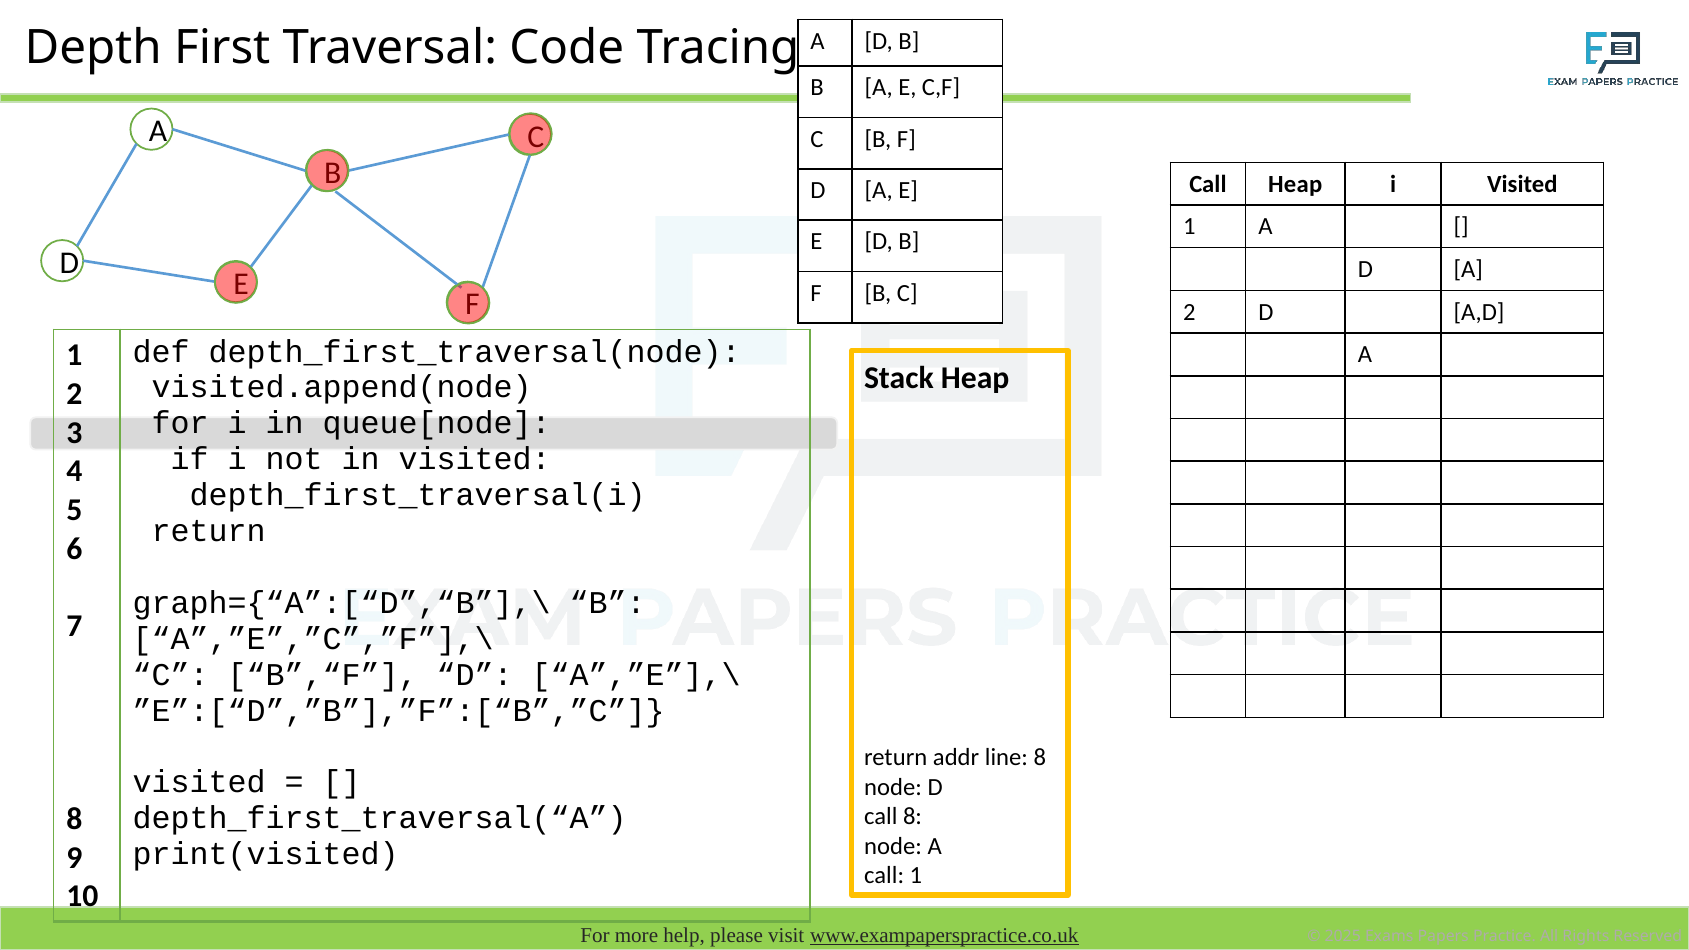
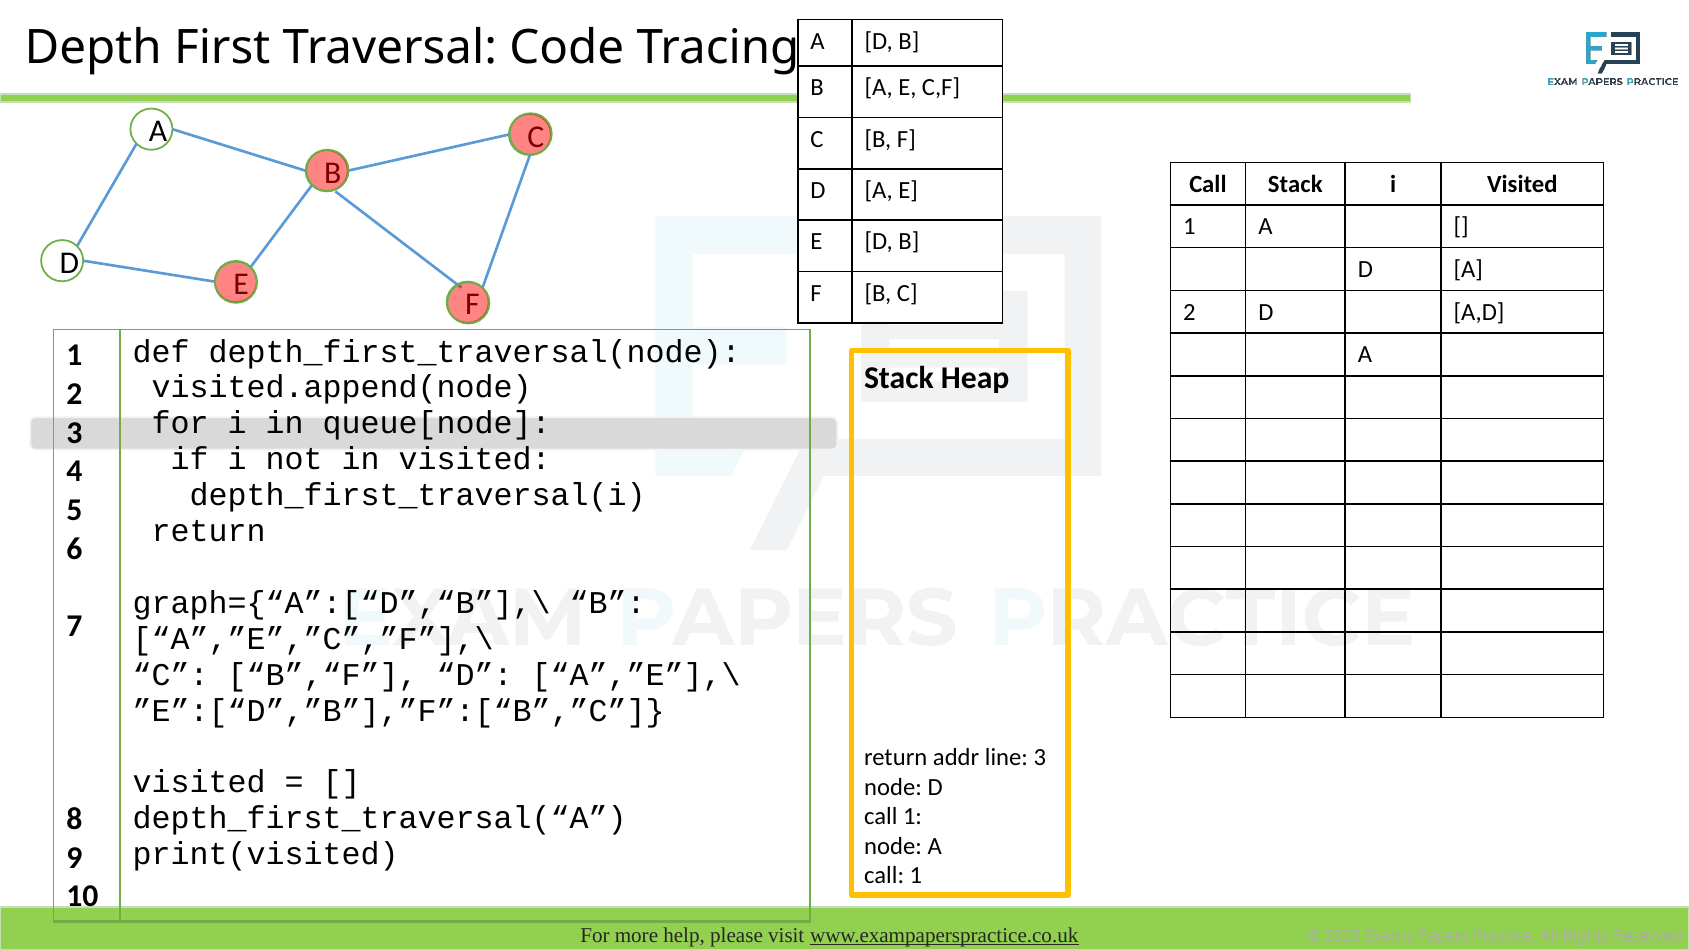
Call Heap: Heap -> Stack (1295, 184)
line 8: 8 -> 3 (1040, 757)
8: 8 -> 1 (913, 817)
